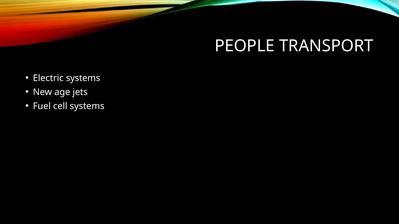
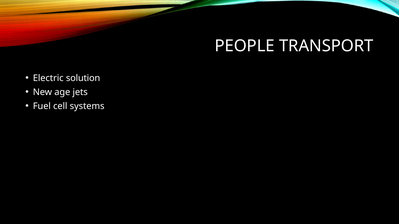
Electric systems: systems -> solution (83, 78)
